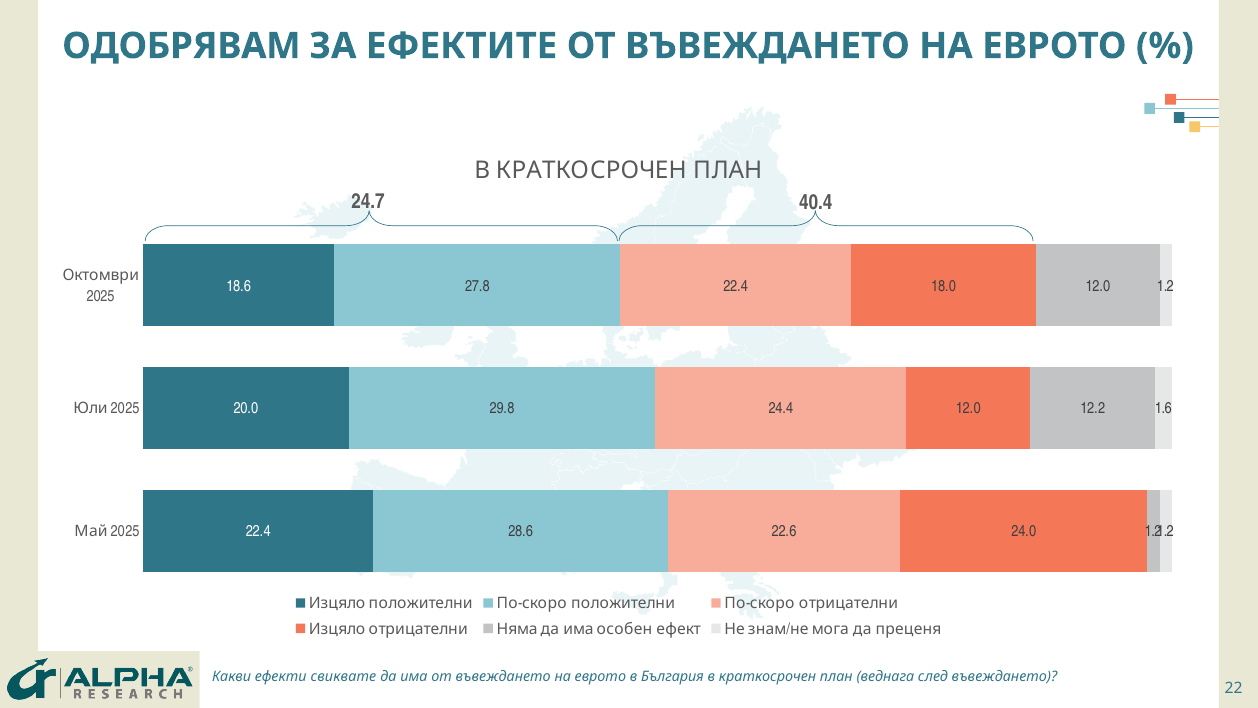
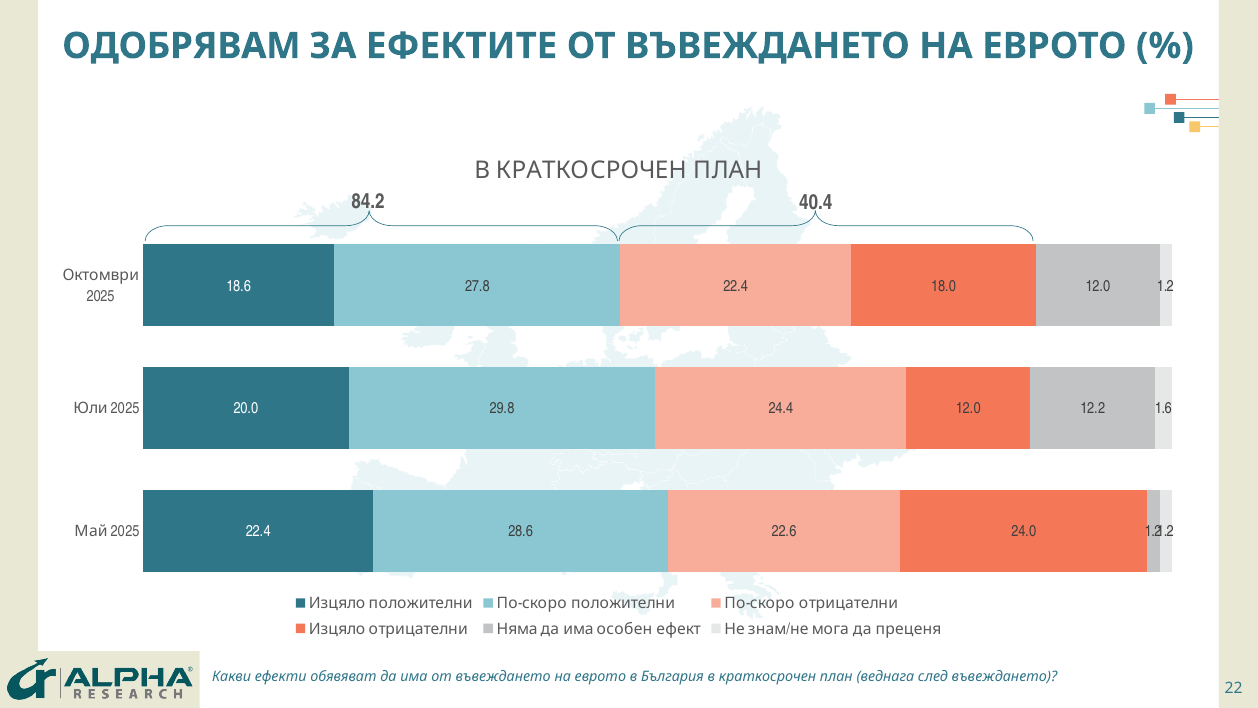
24.7: 24.7 -> 84.2 (368, 201)
свиквате: свиквате -> обявяват (343, 676)
